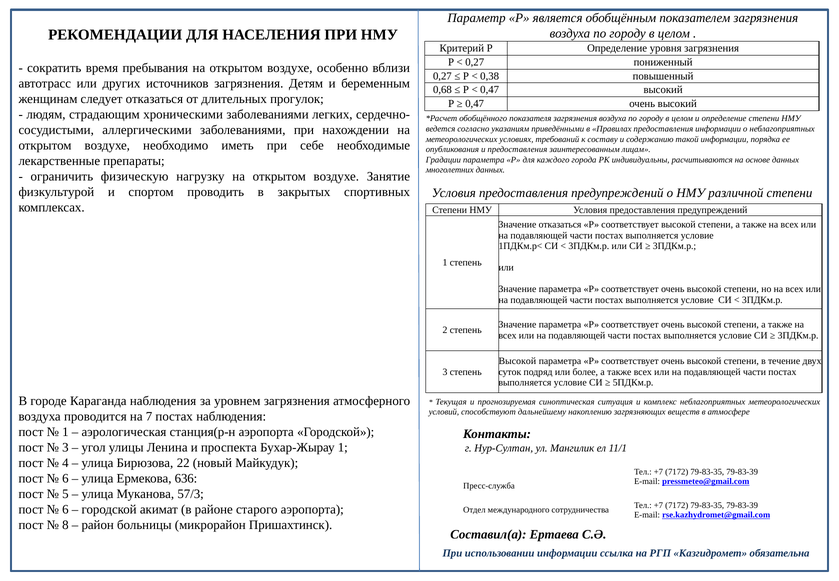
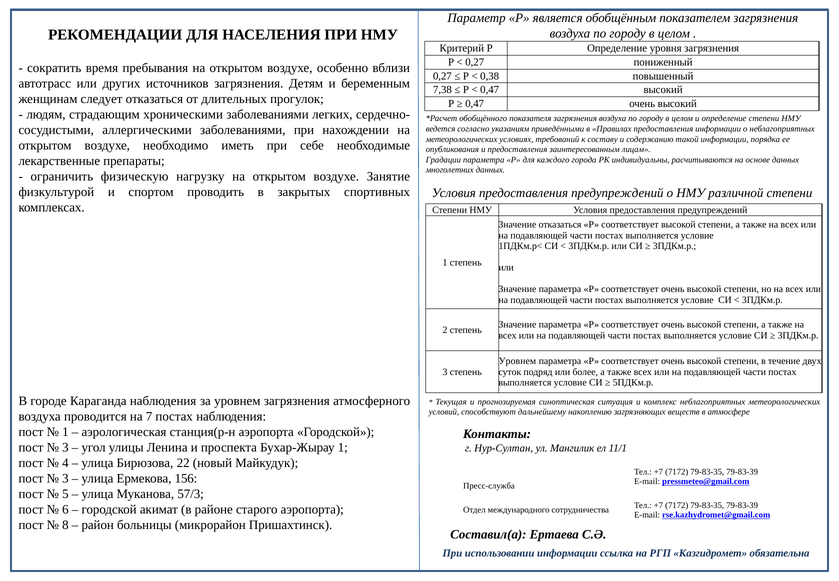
0,68: 0,68 -> 7,38 (442, 90)
Высокой: Высокой -> Уровнем (517, 361)
6: 6 -> 3 (65, 478)
636: 636 -> 156 (186, 478)
